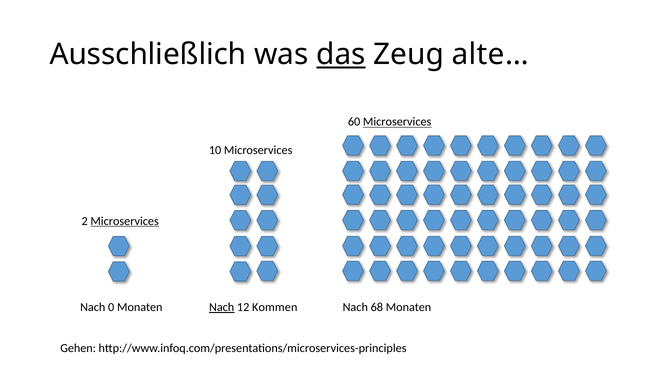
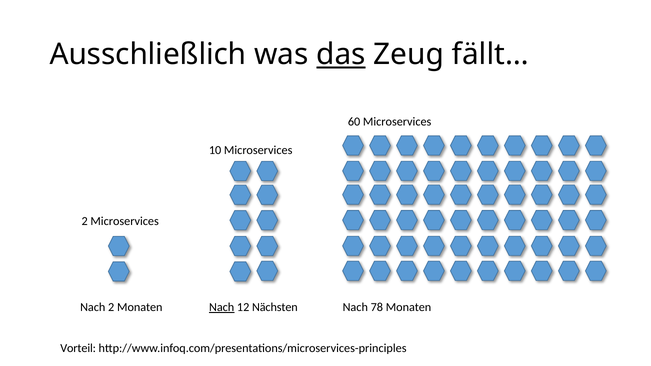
alte…: alte… -> fällt… (490, 55)
Microservices underline: present -> none (397, 122)
Microservices underline: present -> none (125, 221)
Nach 0: 0 -> 2 (111, 307)
Kommen: Kommen -> Nächsten (275, 307)
68: 68 -> 78 (377, 307)
Gehen: Gehen -> Vorteil (78, 348)
